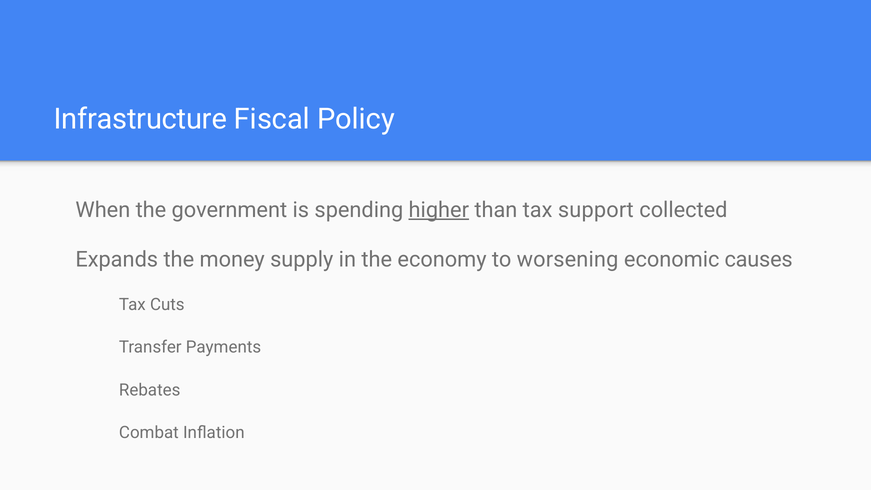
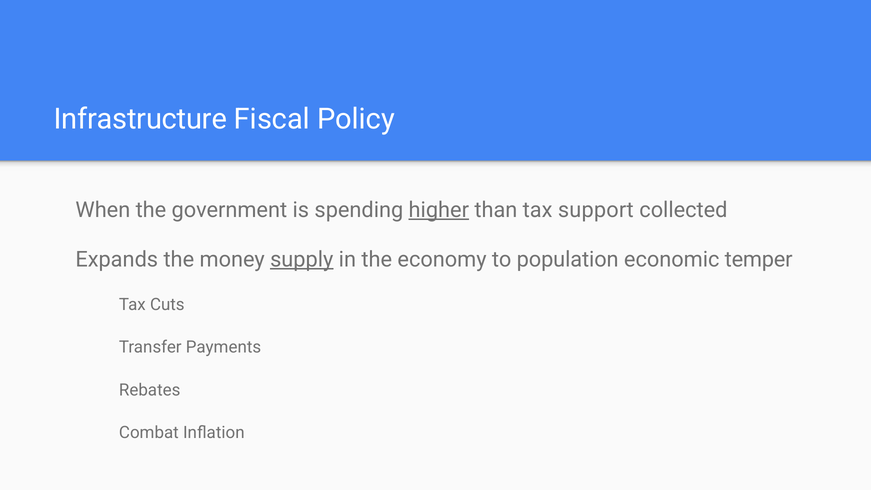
supply underline: none -> present (302, 259)
worsening: worsening -> population (568, 259)
causes: causes -> temper (759, 259)
